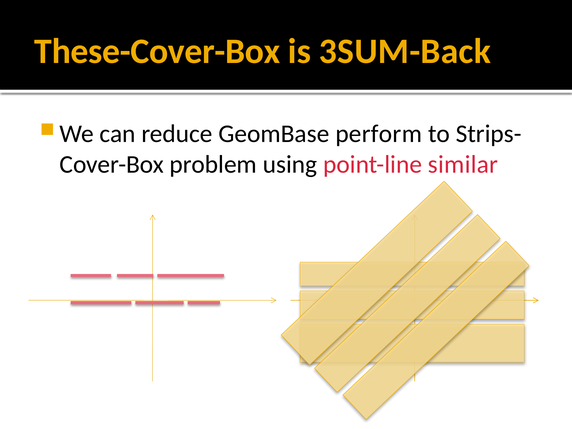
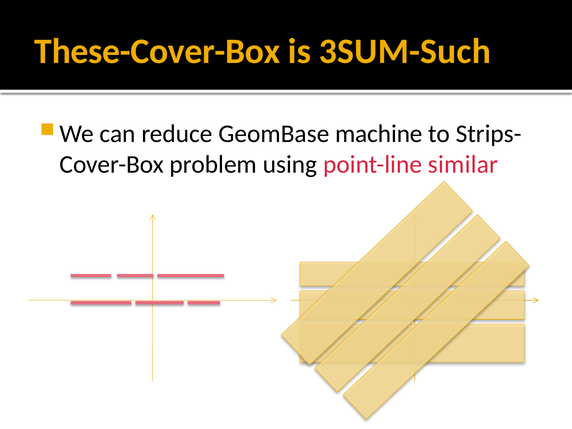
3SUM-Back: 3SUM-Back -> 3SUM-Such (405, 51)
perform: perform -> machine (379, 134)
